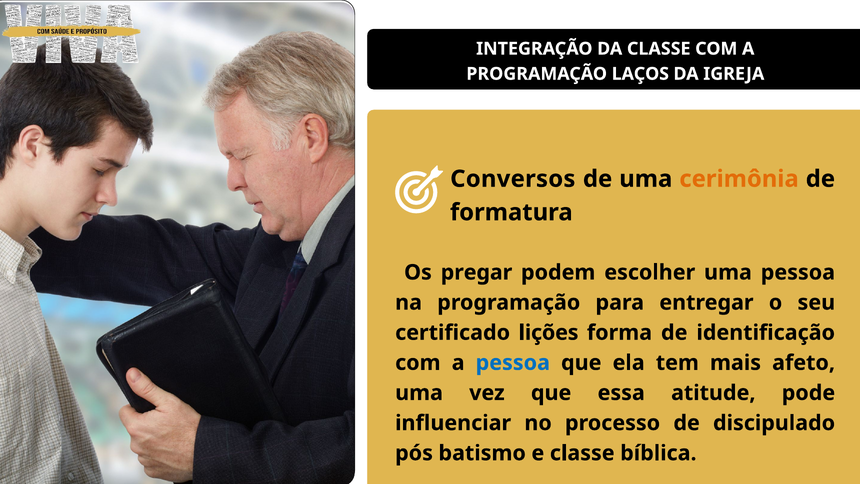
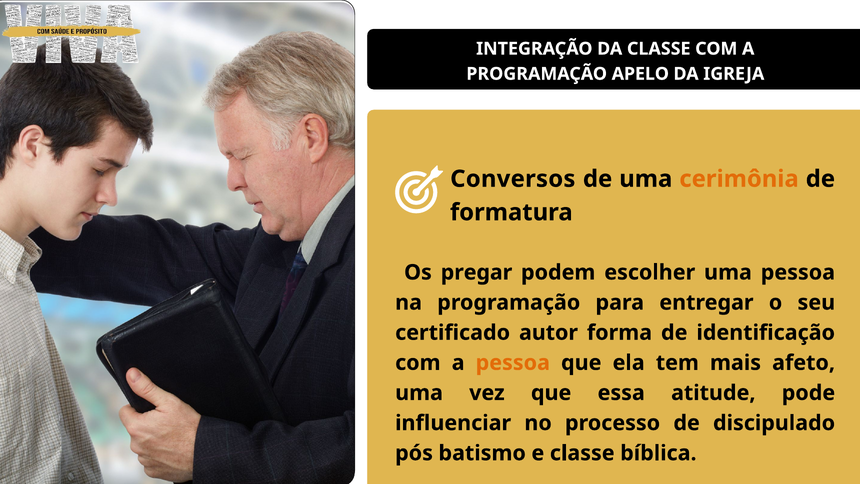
LAÇOS: LAÇOS -> APELO (640, 74)
lições: lições -> autor (548, 333)
pessoa colour: blue -> orange (513, 363)
